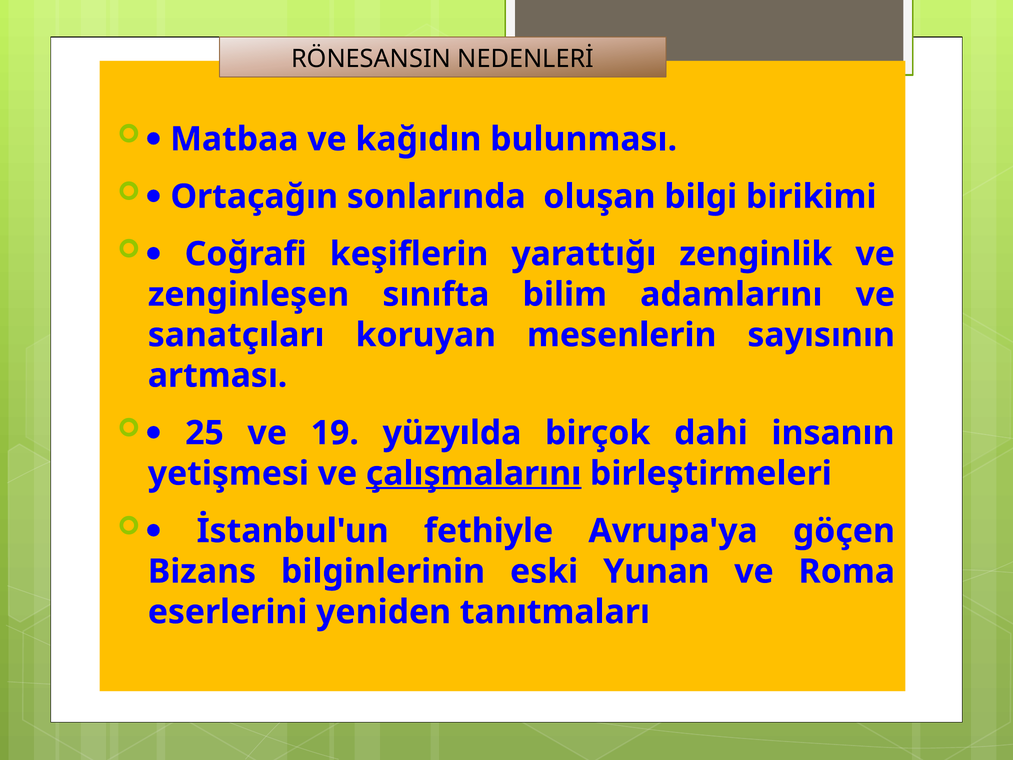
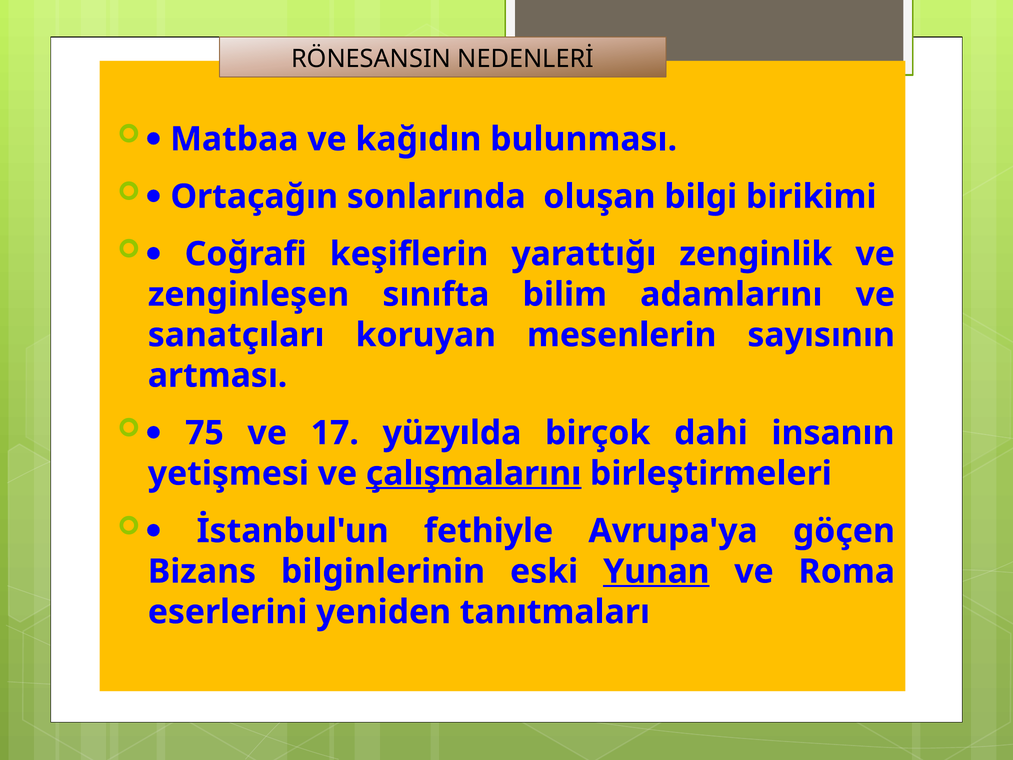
25: 25 -> 75 (204, 433)
19: 19 -> 17 (335, 433)
Yunan underline: none -> present (656, 571)
